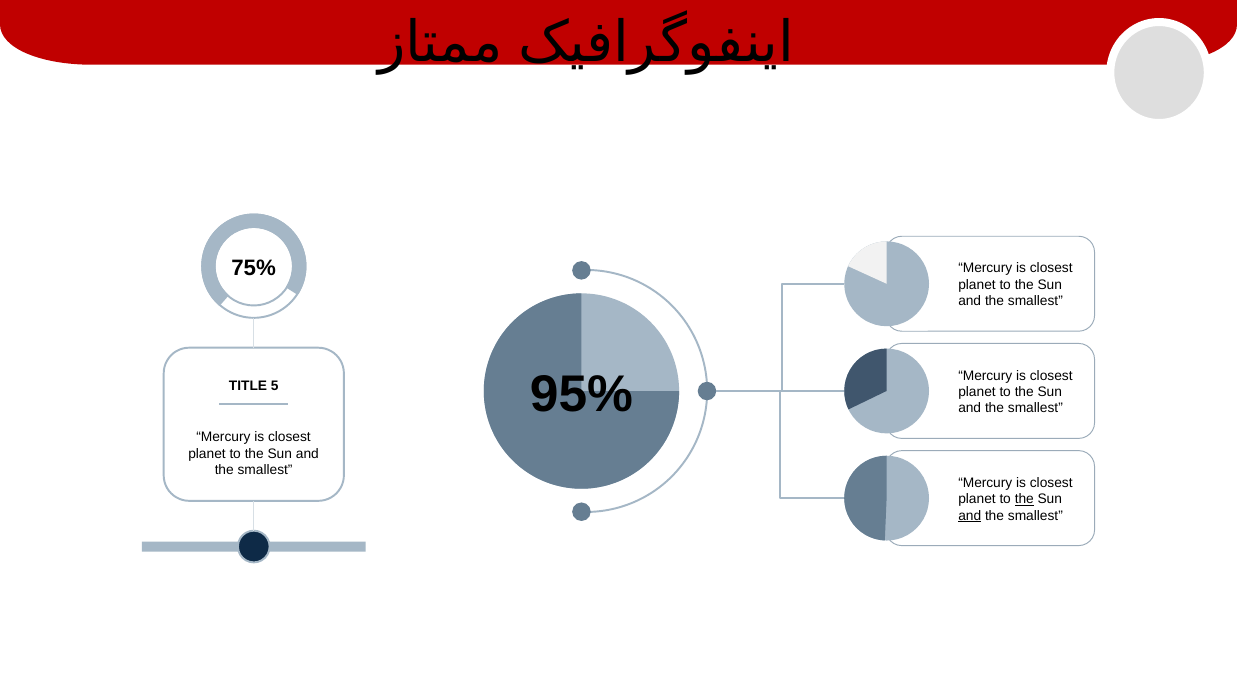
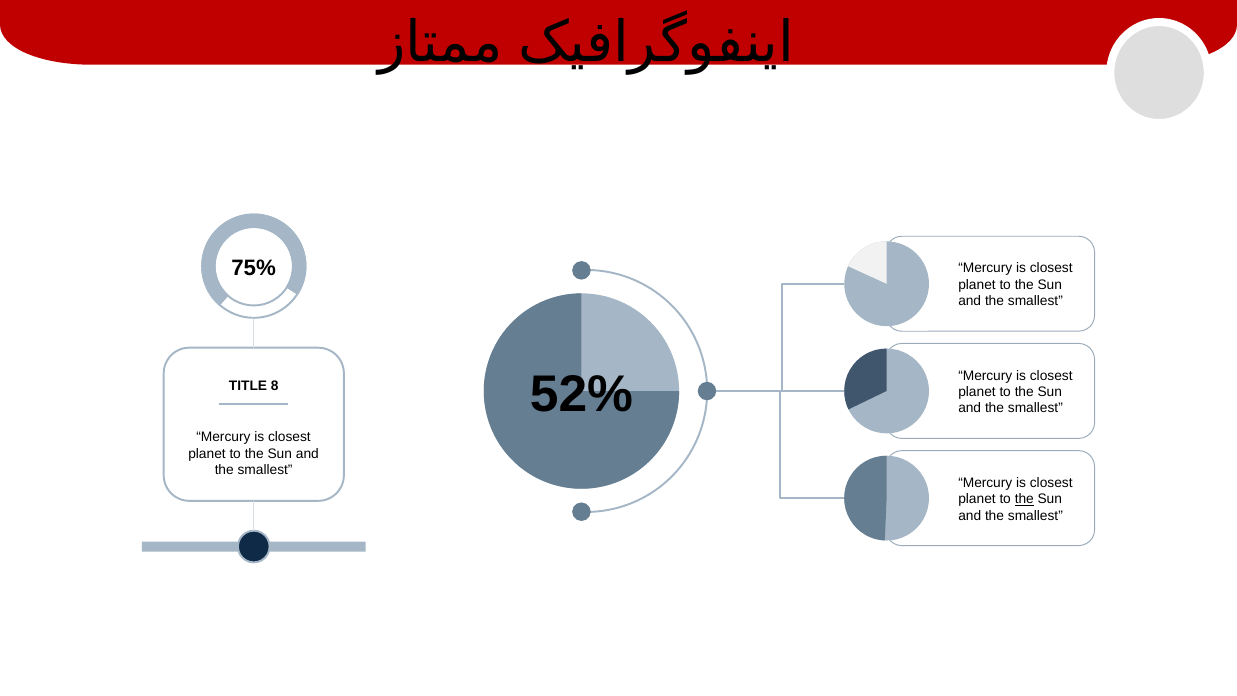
95%: 95% -> 52% (582, 395)
5: 5 -> 8 (275, 386)
and underline: present -> none (970, 515)
